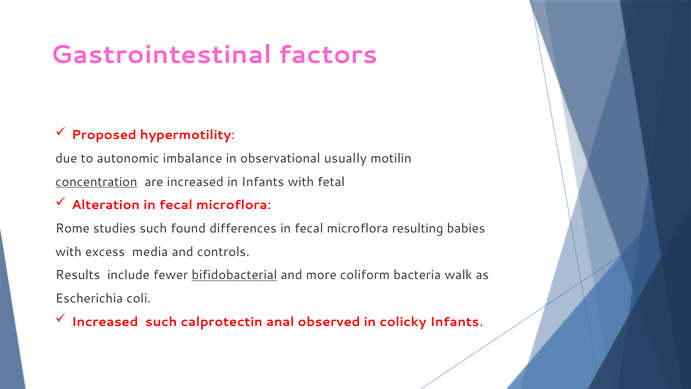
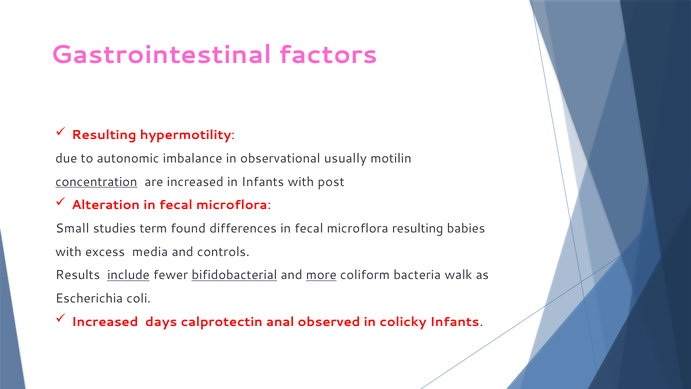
Proposed: Proposed -> Resulting (104, 135)
fetal: fetal -> post (331, 182)
Rome: Rome -> Small (72, 228)
studies such: such -> term (153, 228)
include underline: none -> present (128, 275)
more underline: none -> present (321, 275)
Increased such: such -> days (161, 322)
